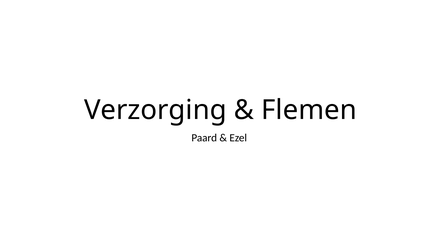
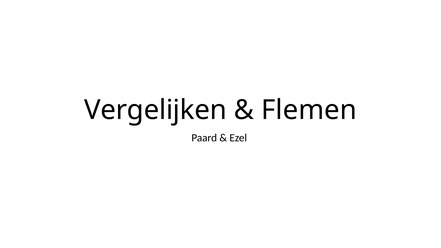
Verzorging: Verzorging -> Vergelijken (155, 110)
